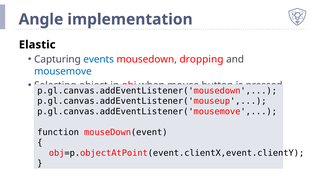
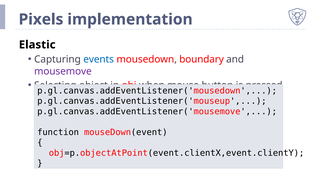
Angle: Angle -> Pixels (41, 19)
dropping: dropping -> boundary (202, 59)
mousemove colour: blue -> purple (63, 71)
